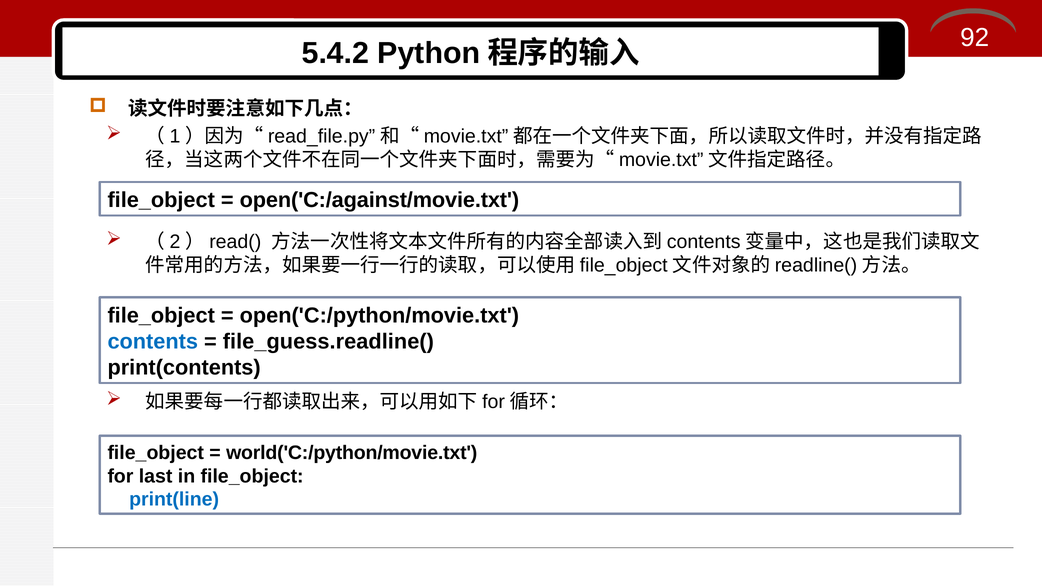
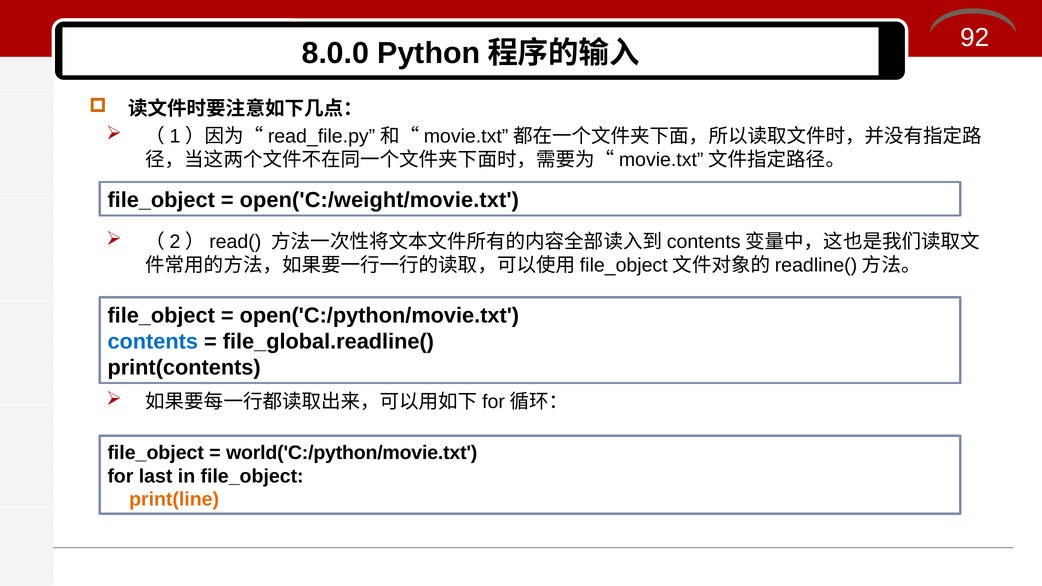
5.4.2: 5.4.2 -> 8.0.0 (335, 53)
open('C:/against/movie.txt: open('C:/against/movie.txt -> open('C:/weight/movie.txt (379, 200)
file_guess.readline(: file_guess.readline( -> file_global.readline( (328, 342)
print(line colour: blue -> orange (174, 500)
